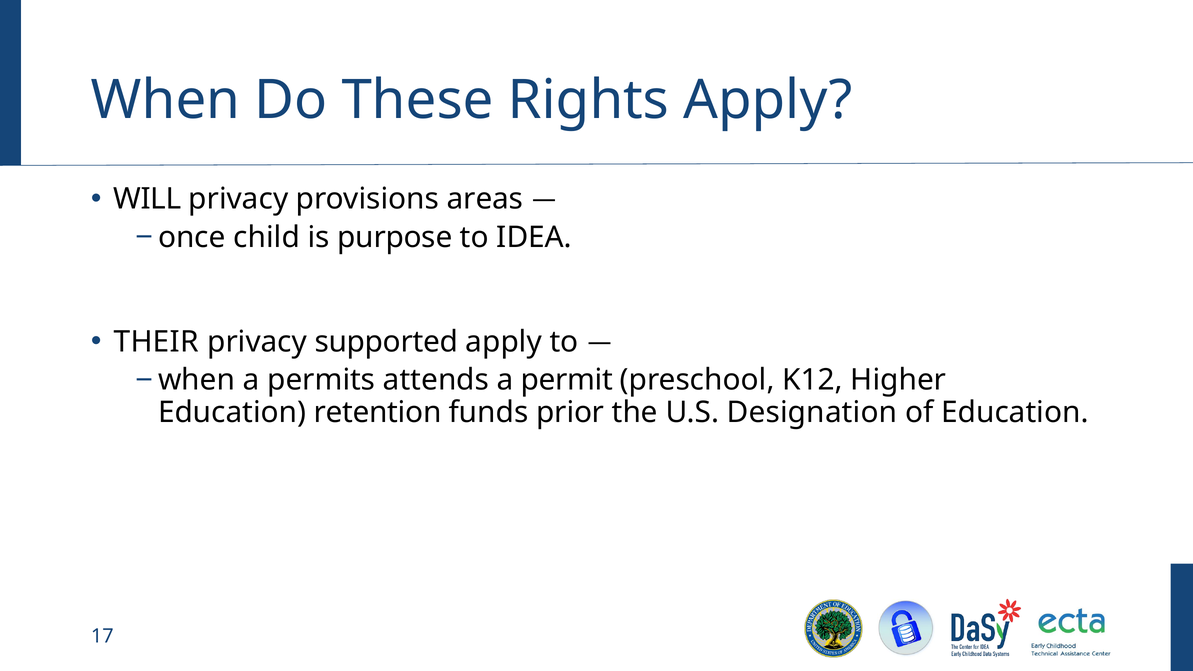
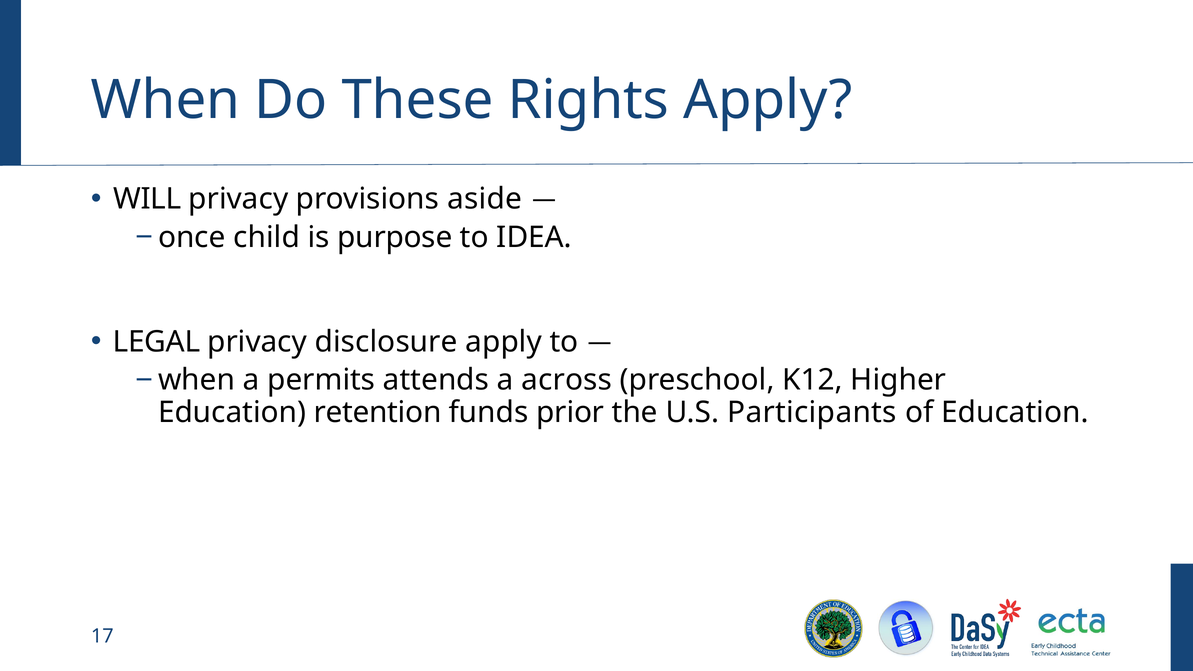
areas: areas -> aside (485, 199)
THEIR: THEIR -> LEGAL (157, 342)
supported: supported -> disclosure (386, 342)
permit: permit -> across (567, 380)
Designation: Designation -> Participants (812, 412)
